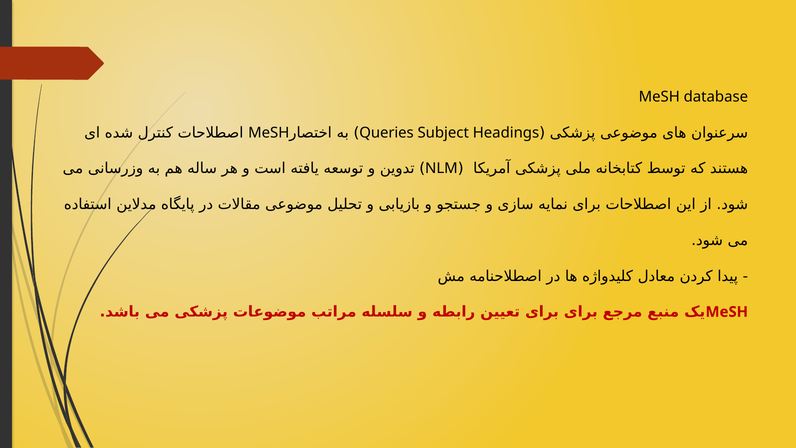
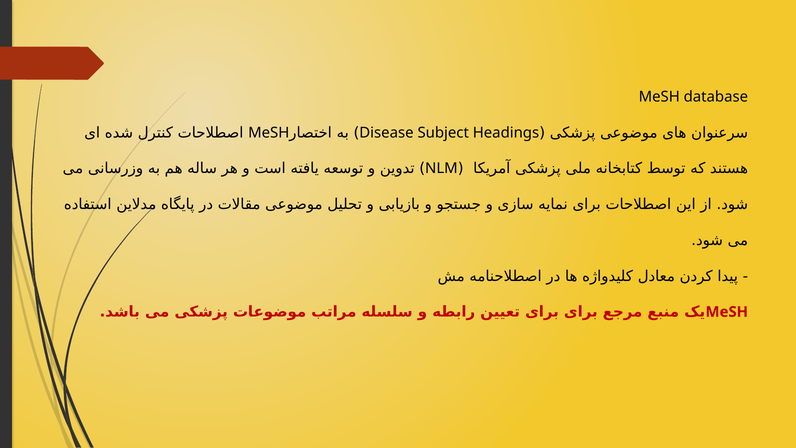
Queries: Queries -> Disease (386, 133)
